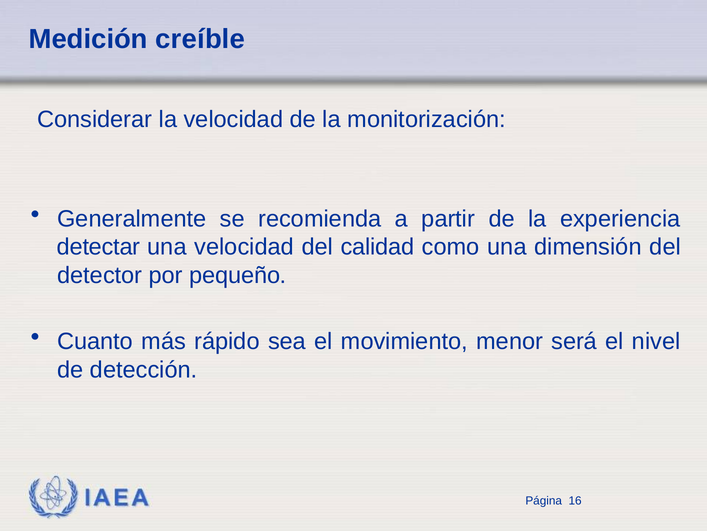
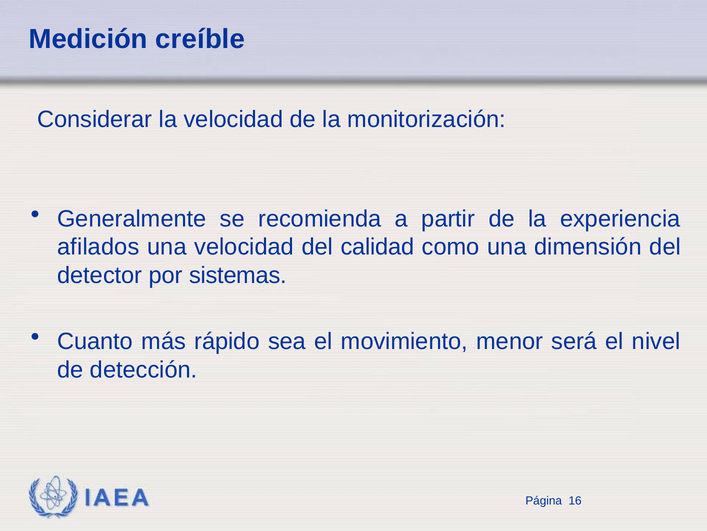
detectar: detectar -> afilados (98, 247)
pequeño: pequeño -> sistemas (238, 275)
